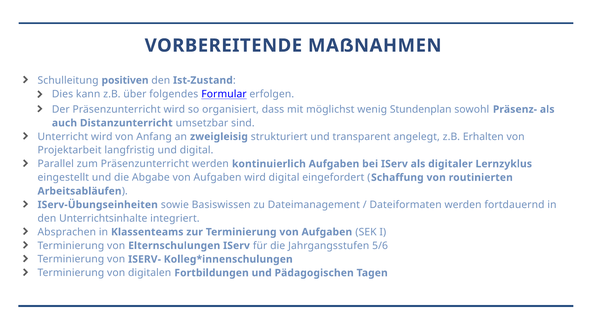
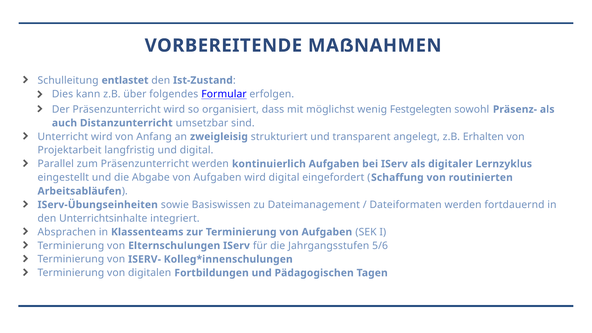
positiven: positiven -> entlastet (125, 80)
Stundenplan: Stundenplan -> Festgelegten (421, 109)
